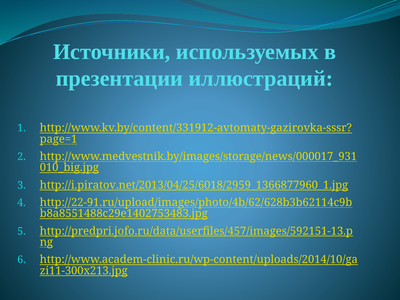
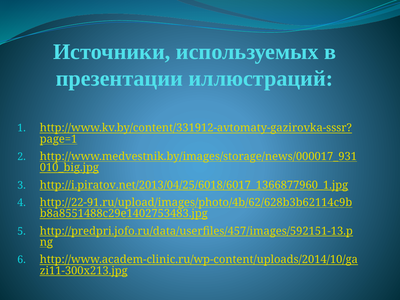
http://i.piratov.net/2013/04/25/6018/2959_1366877960_1.jpg: http://i.piratov.net/2013/04/25/6018/2959_1366877960_1.jpg -> http://i.piratov.net/2013/04/25/6018/6017_1366877960_1.jpg (194, 185)
